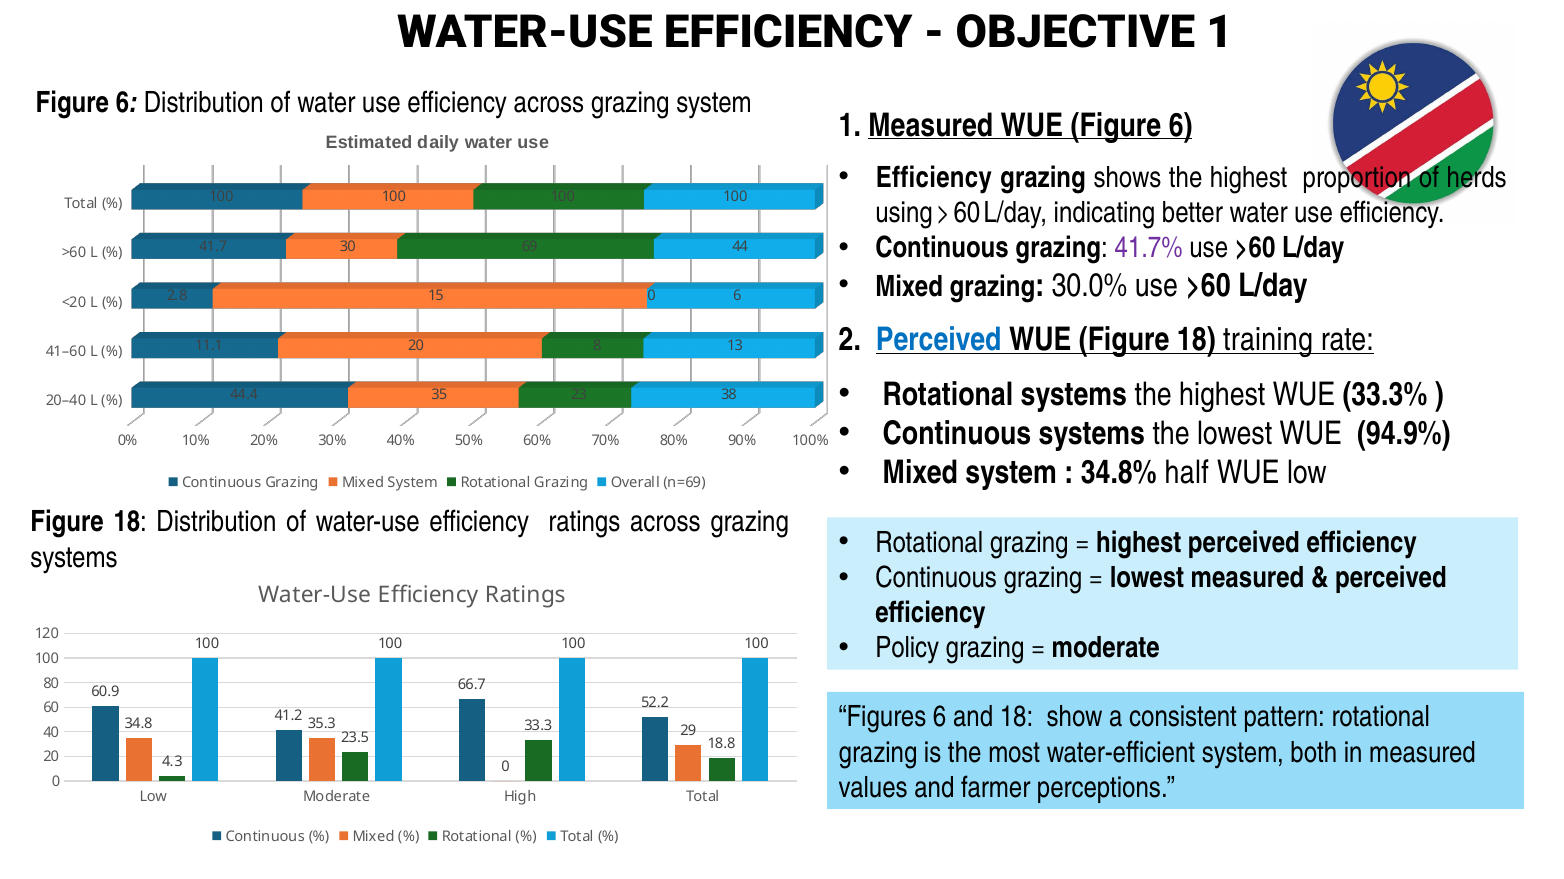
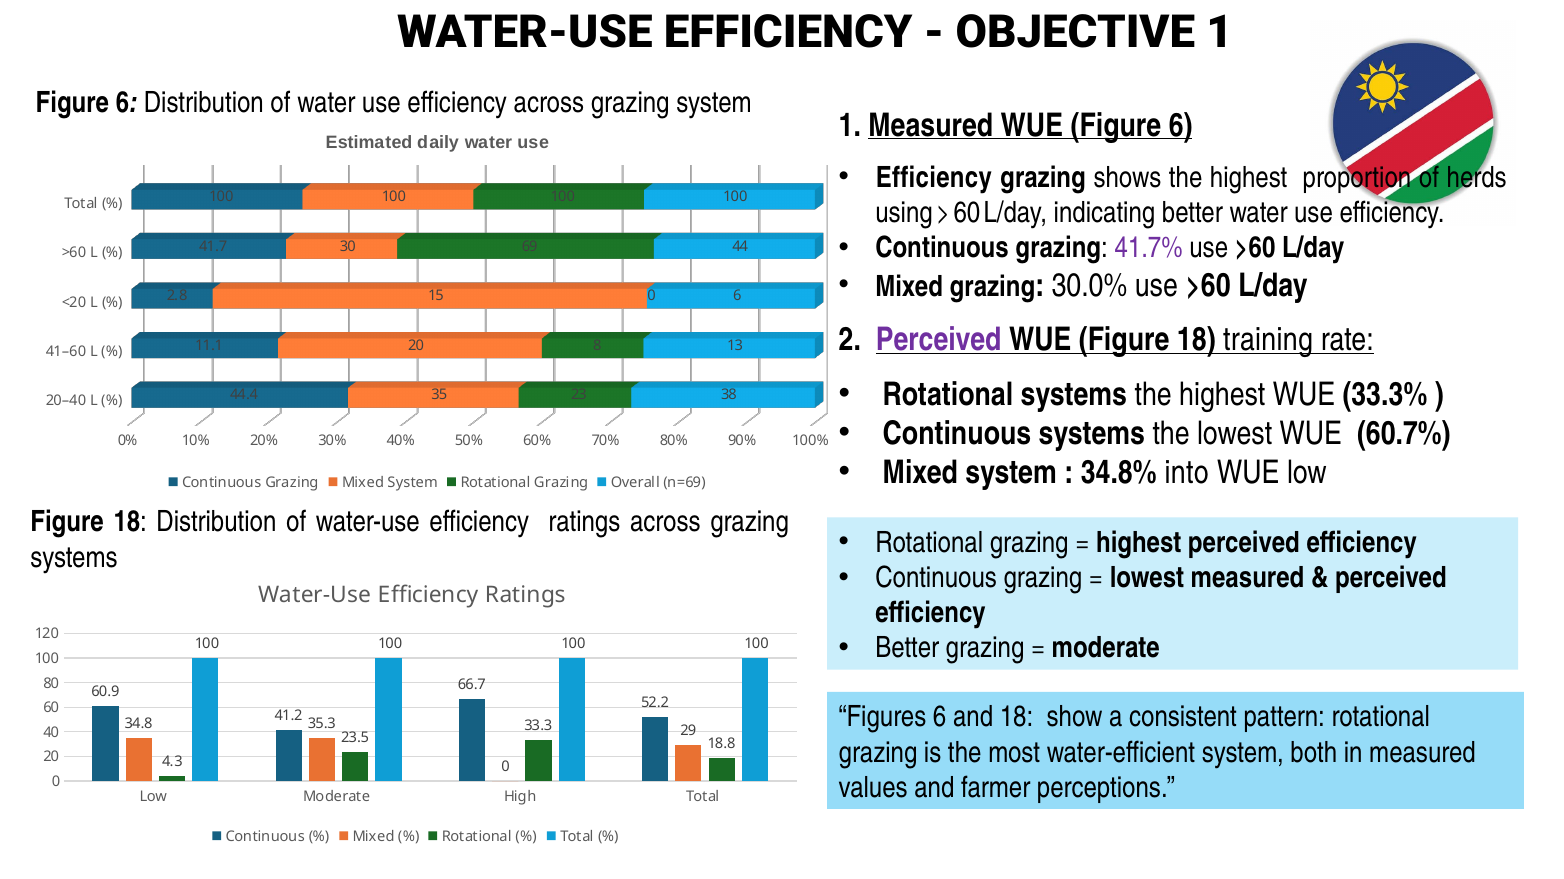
Perceived colour: blue -> purple (939, 340)
94.9%: 94.9% -> 60.7% (1404, 434)
half: half -> into (1187, 473)
Policy: Policy -> Better (907, 649)
